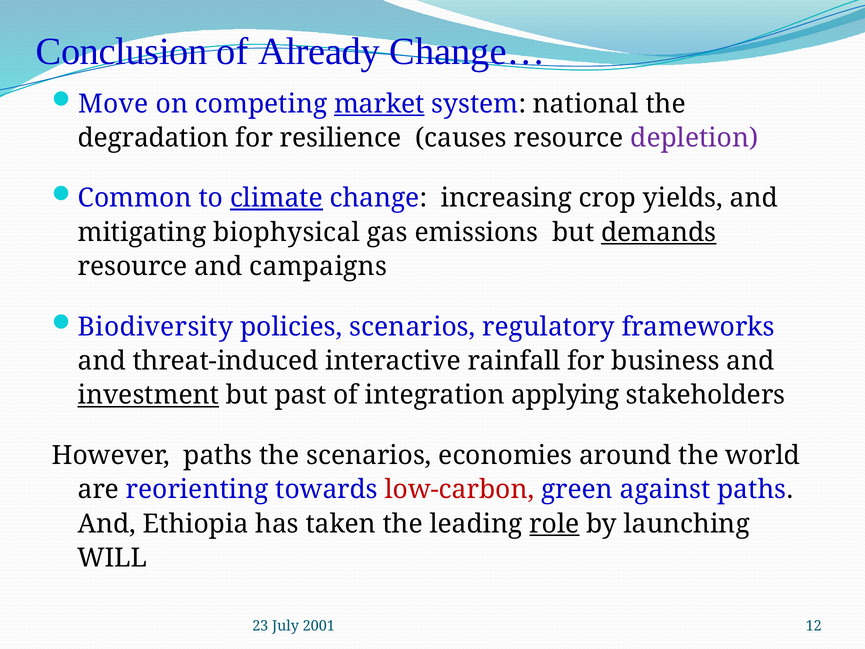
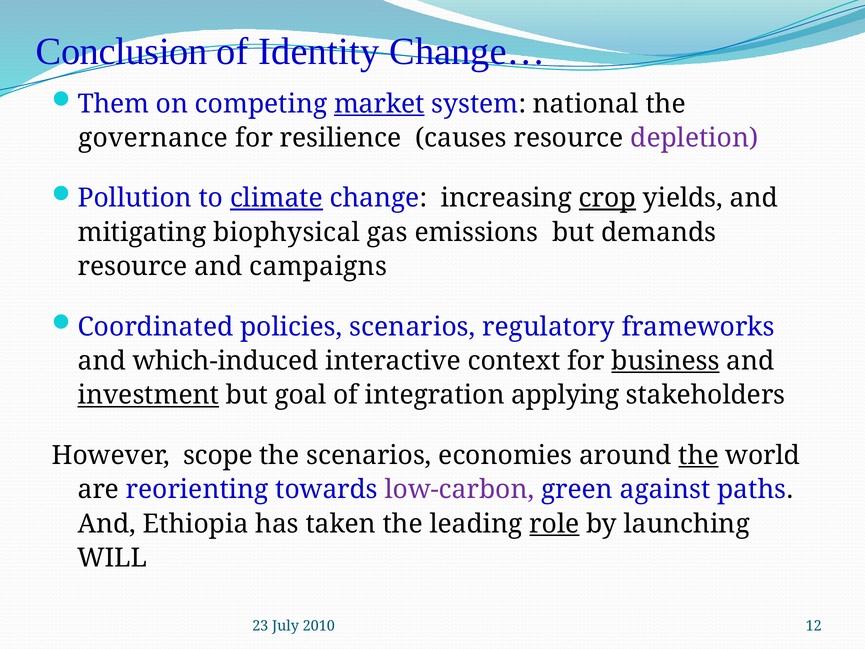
Already: Already -> Identity (319, 52)
Move: Move -> Them (113, 104)
degradation: degradation -> governance (153, 138)
Common: Common -> Pollution (135, 198)
crop underline: none -> present (607, 198)
demands underline: present -> none (659, 232)
Biodiversity: Biodiversity -> Coordinated (156, 327)
threat-induced: threat-induced -> which-induced (226, 361)
rainfall: rainfall -> context (514, 361)
business underline: none -> present (665, 361)
past: past -> goal (301, 395)
However paths: paths -> scope (218, 455)
the underline: none -> present (699, 455)
low-carbon colour: red -> purple (459, 489)
2001: 2001 -> 2010 (319, 626)
